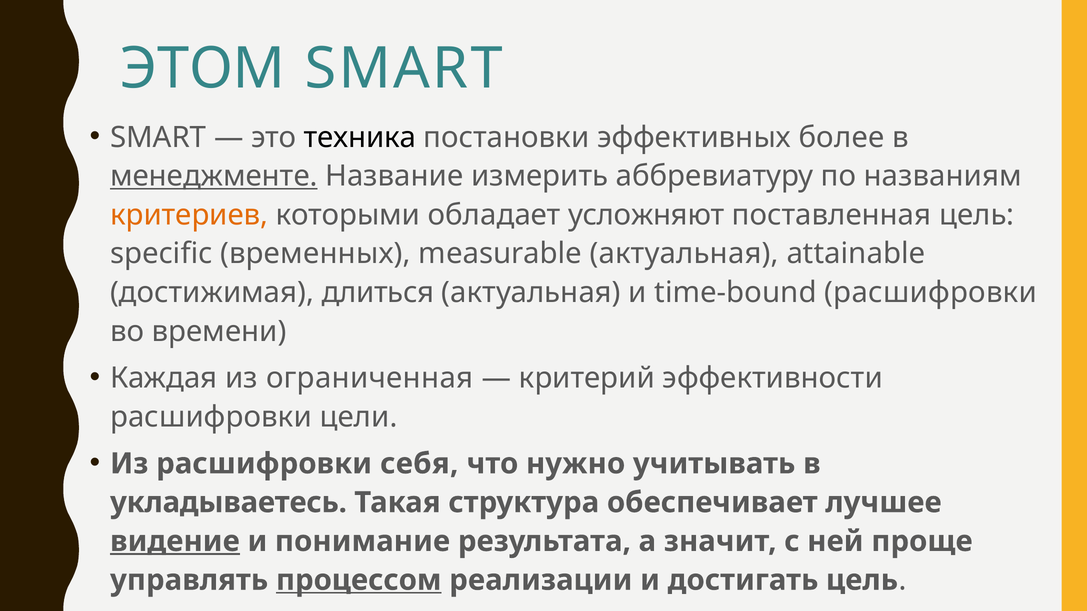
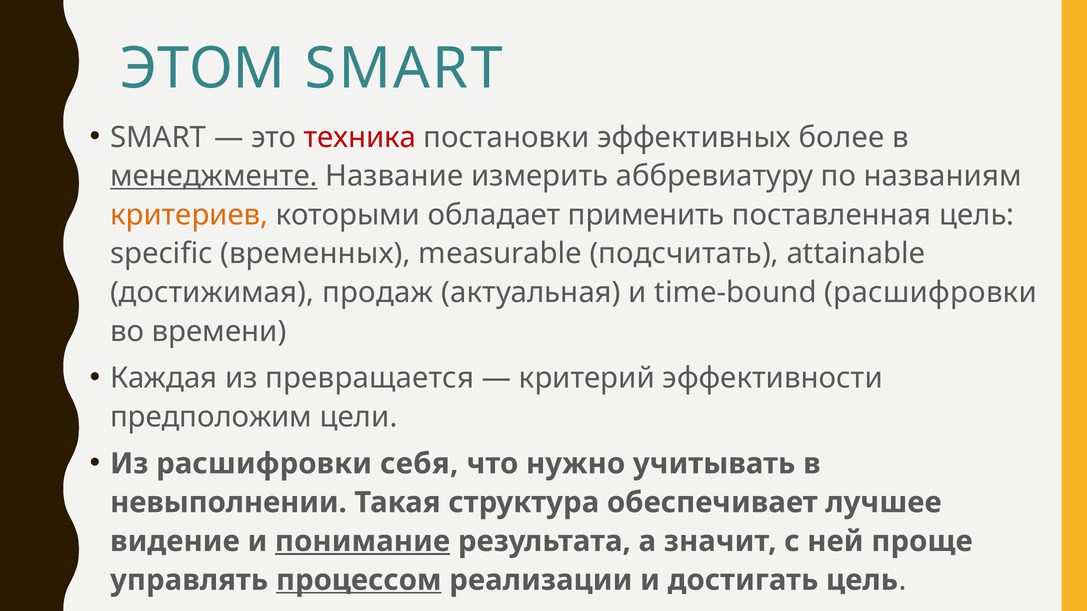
техника colour: black -> red (360, 137)
усложняют: усложняют -> применить (646, 215)
measurable актуальная: актуальная -> подсчитать (684, 254)
длиться: длиться -> продаж (378, 293)
ограниченная: ограниченная -> превращается (370, 378)
расшифровки: расшифровки -> предположим (211, 417)
укладываетесь: укладываетесь -> невыполнении (228, 503)
видение underline: present -> none (175, 542)
понимание underline: none -> present (362, 542)
